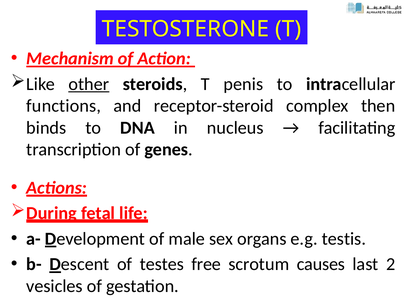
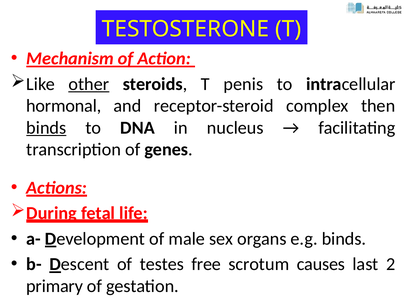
functions: functions -> hormonal (64, 106)
binds underline: none -> present (46, 128)
e.g testis: testis -> binds (344, 239)
vesicles: vesicles -> primary (55, 287)
